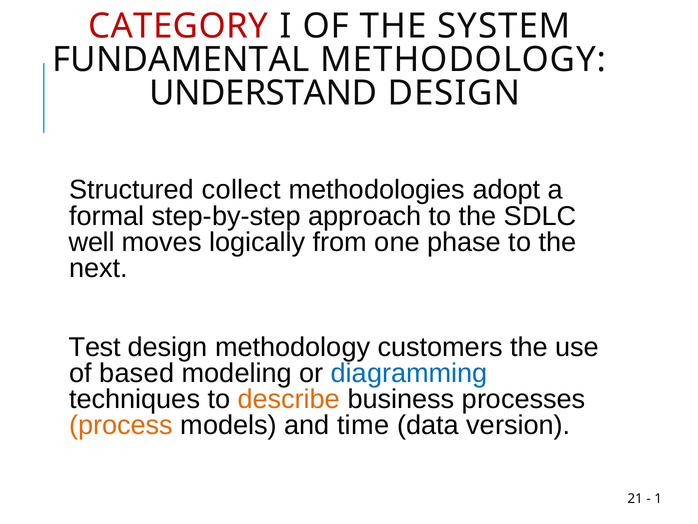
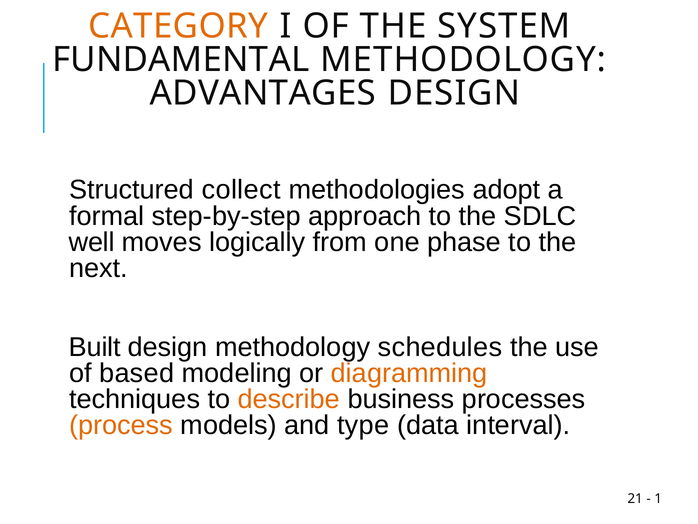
CATEGORY colour: red -> orange (178, 26)
UNDERSTAND: UNDERSTAND -> ADVANTAGES (263, 93)
Test: Test -> Built (95, 347)
customers: customers -> schedules (440, 347)
diagramming colour: blue -> orange (409, 373)
time: time -> type (363, 425)
version: version -> interval (518, 425)
